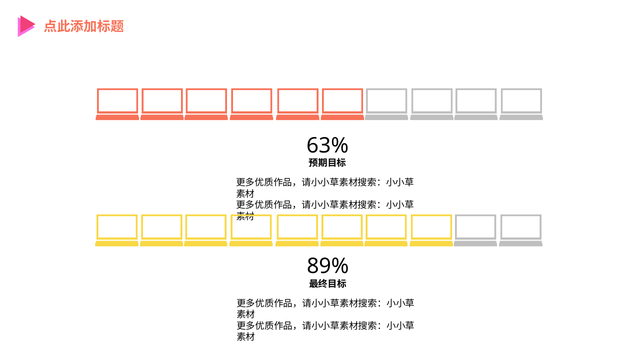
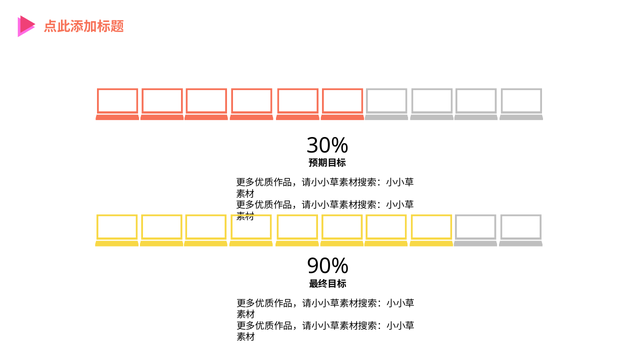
63%: 63% -> 30% (328, 146)
89%: 89% -> 90% (328, 266)
